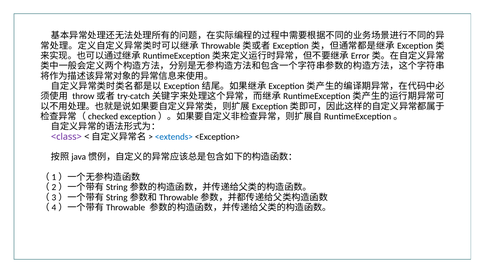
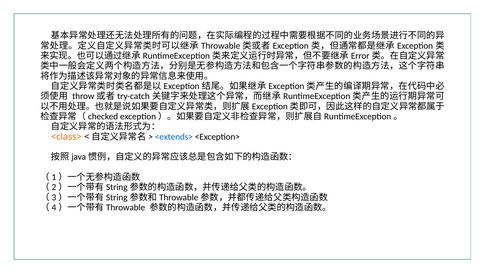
<class> colour: purple -> orange (66, 137)
